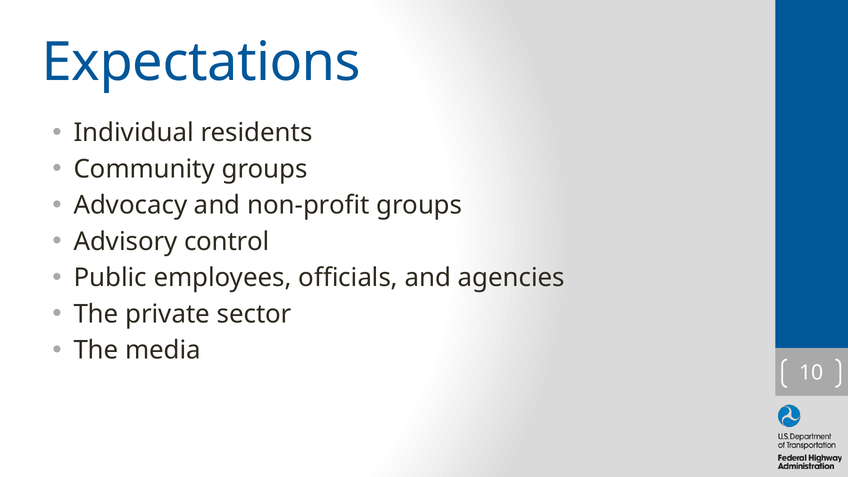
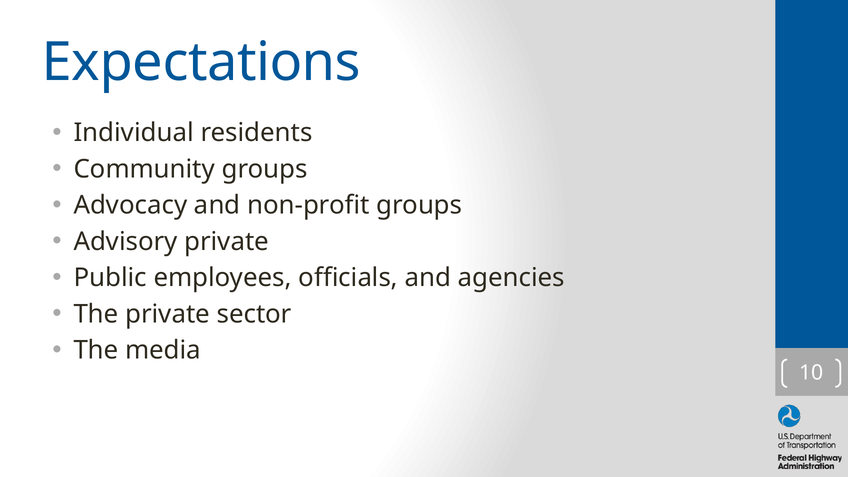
Advisory control: control -> private (227, 242)
